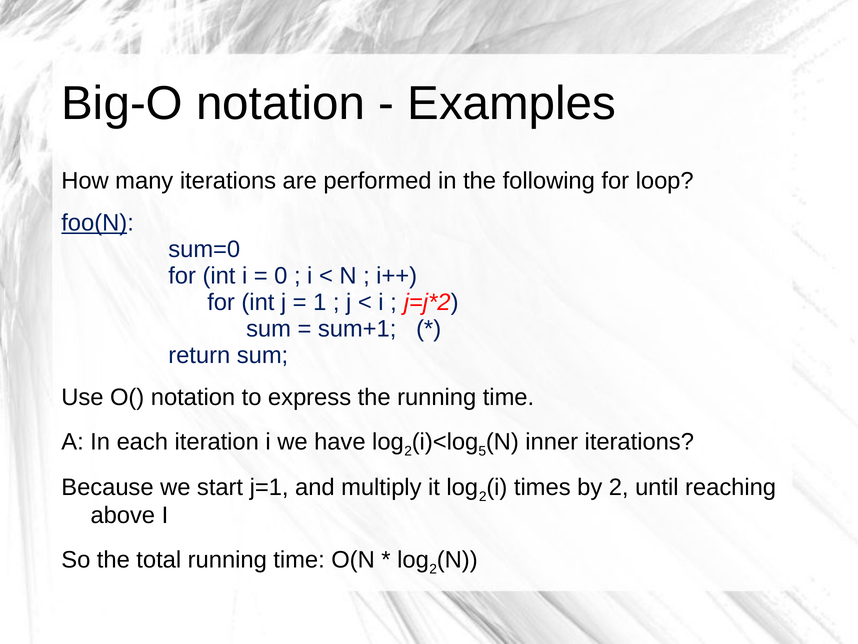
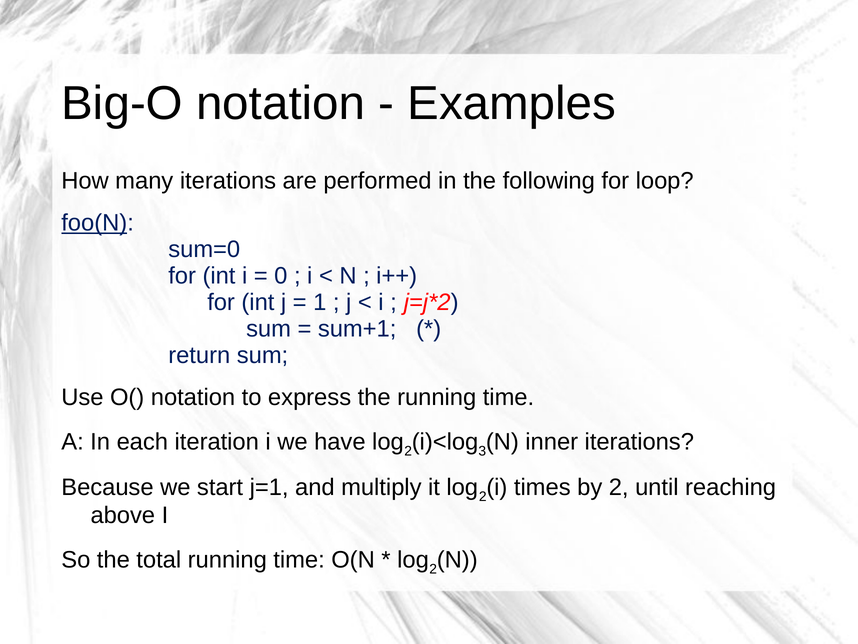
5: 5 -> 3 (482, 451)
